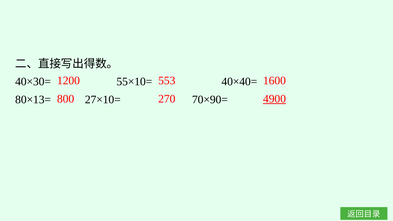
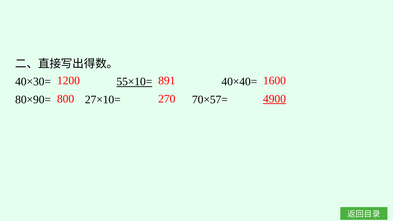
553: 553 -> 891 (167, 81)
55×10= underline: none -> present (134, 82)
80×13=: 80×13= -> 80×90= (33, 100)
70×90=: 70×90= -> 70×57= (210, 100)
